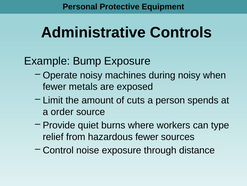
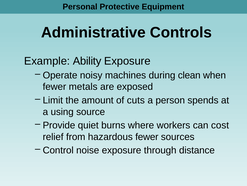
Bump: Bump -> Ability (87, 61)
during noisy: noisy -> clean (189, 75)
order: order -> using (62, 111)
type: type -> cost (220, 125)
